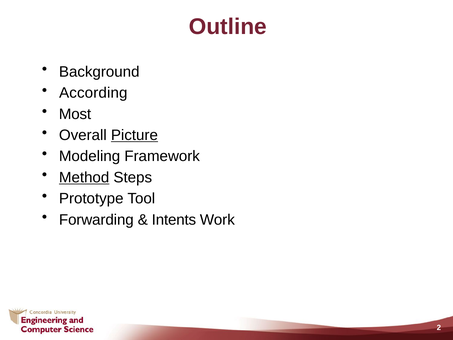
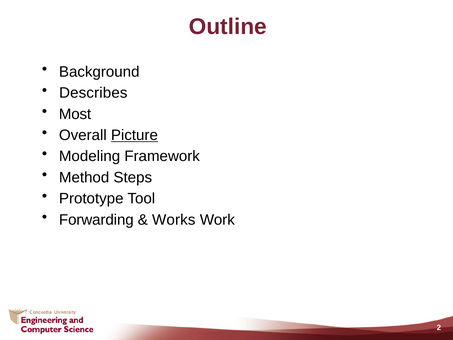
According: According -> Describes (93, 93)
Method underline: present -> none (84, 177)
Intents: Intents -> Works (174, 220)
